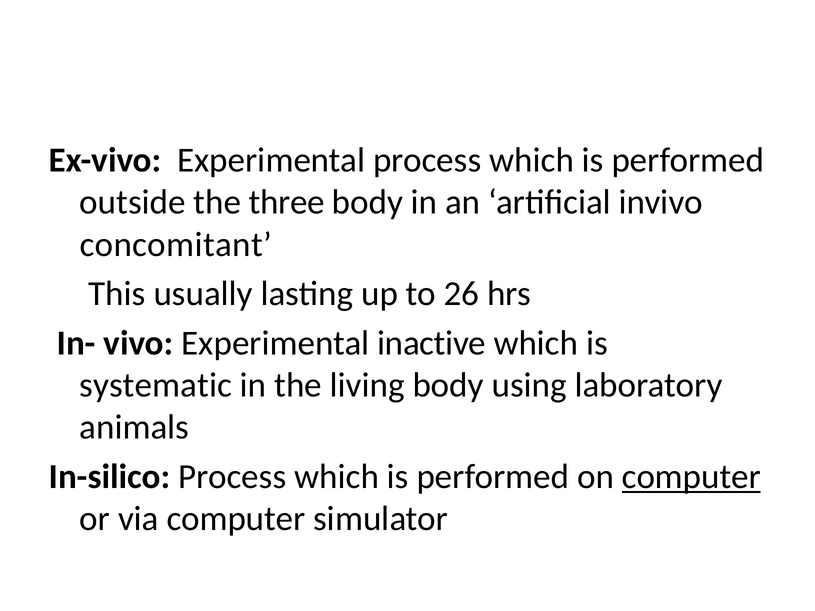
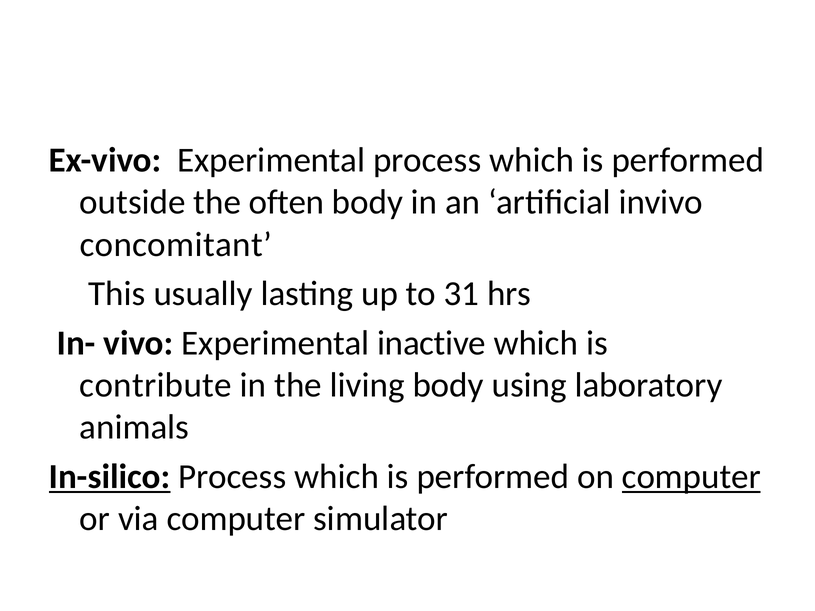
three: three -> often (287, 202)
26: 26 -> 31 (461, 294)
systematic: systematic -> contribute (156, 385)
In-silico underline: none -> present (110, 477)
